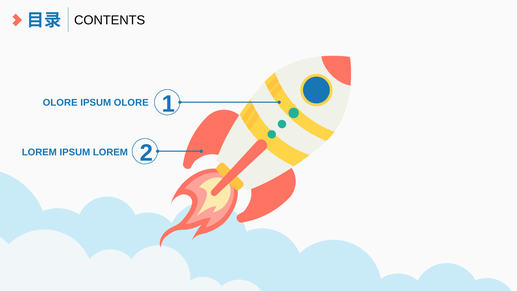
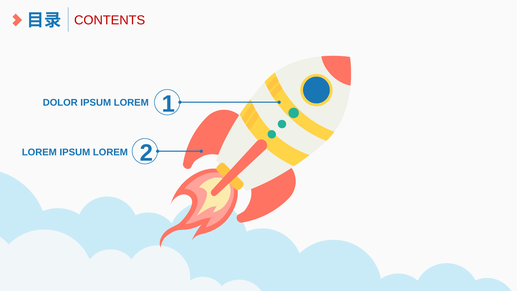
CONTENTS colour: black -> red (110, 20)
OLORE: OLORE -> DOLOR (60, 103)
OLORE: OLORE -> LOREM (131, 103)
